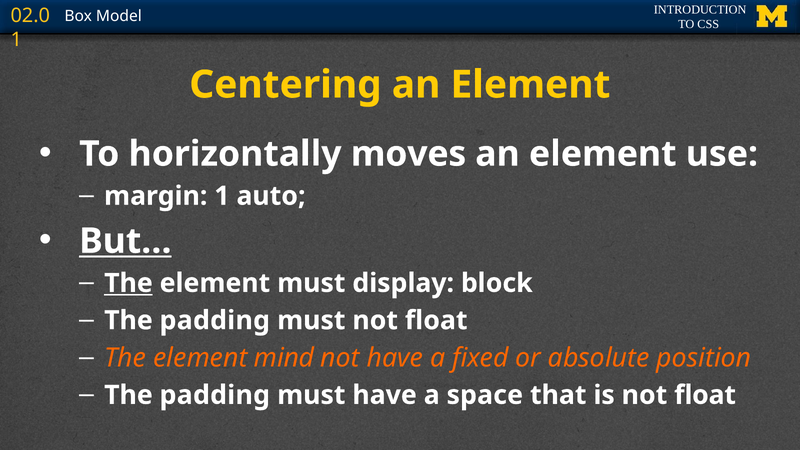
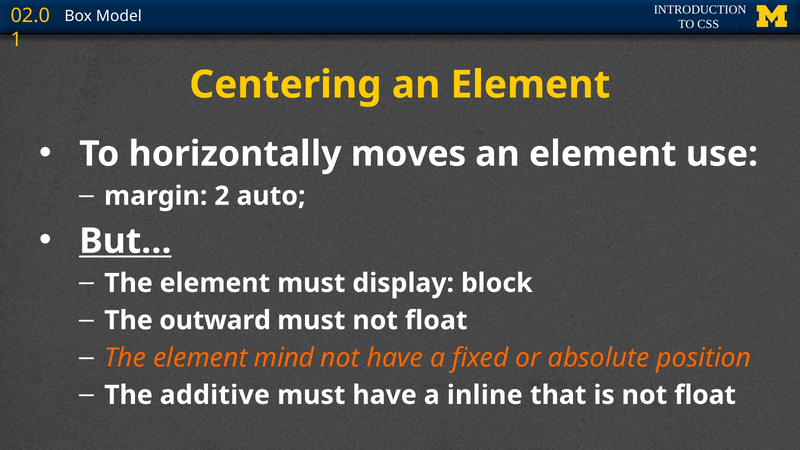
margin 1: 1 -> 2 (222, 196)
The underline: present -> none (128, 283)
padding: padding -> outward (215, 320)
padding: padding -> additive (215, 395)
space: space -> inline (485, 395)
